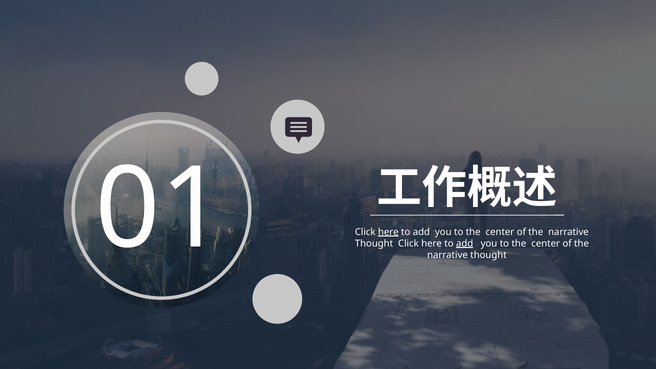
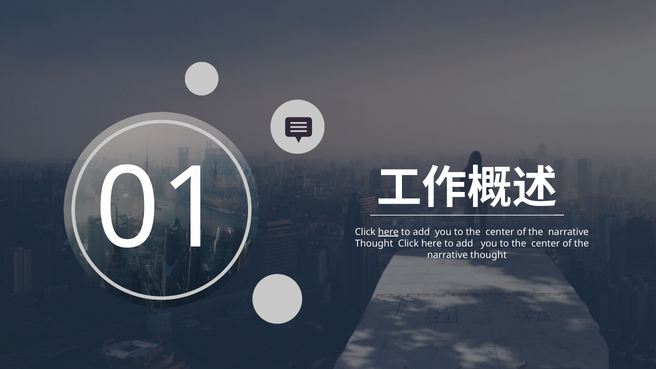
add underline: present -> none (465, 243)
